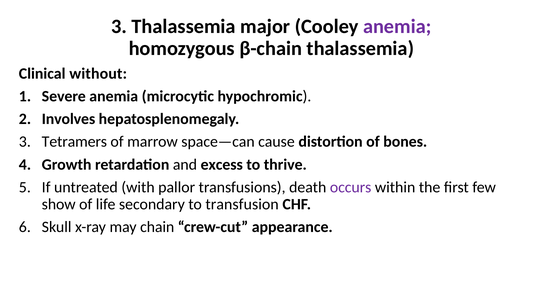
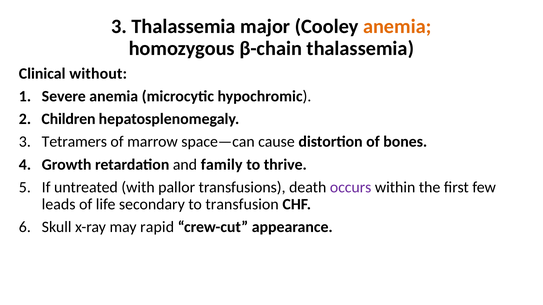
anemia colour: purple -> orange (397, 27)
Involves: Involves -> Children (68, 119)
excess: excess -> family (222, 165)
show: show -> leads (59, 205)
chain: chain -> rapid (157, 227)
